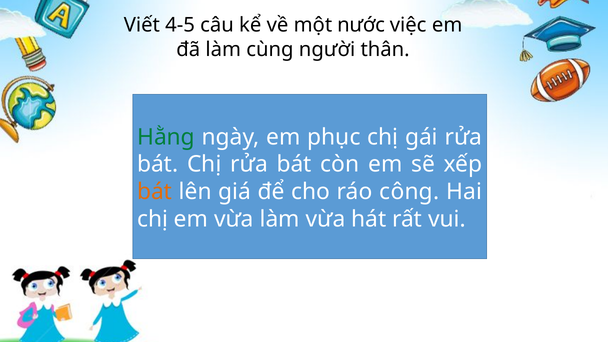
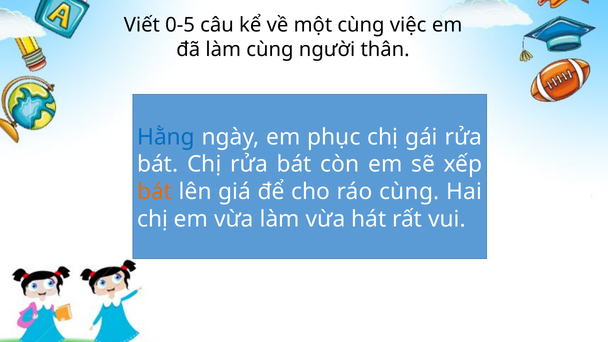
4-5: 4-5 -> 0-5 (180, 25)
một nước: nước -> cùng (361, 25)
Hằng colour: green -> blue (166, 137)
ráo công: công -> cùng (409, 192)
